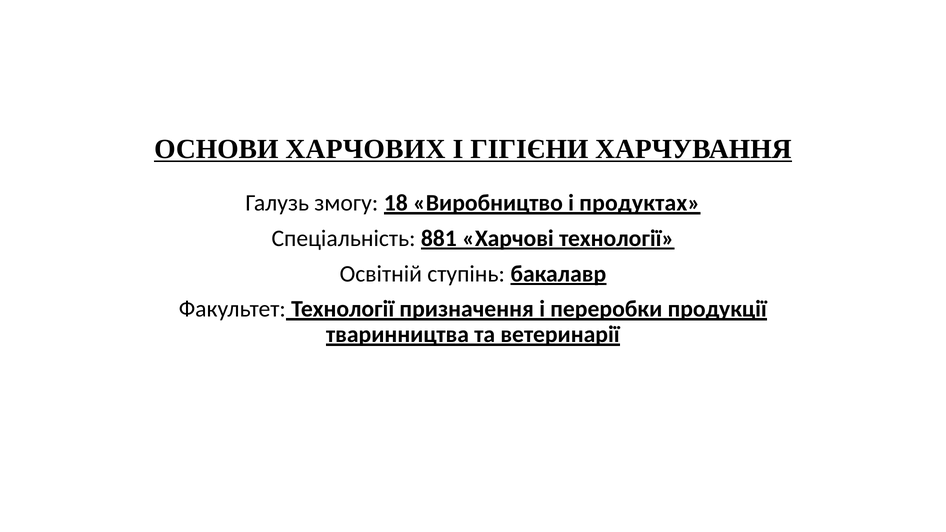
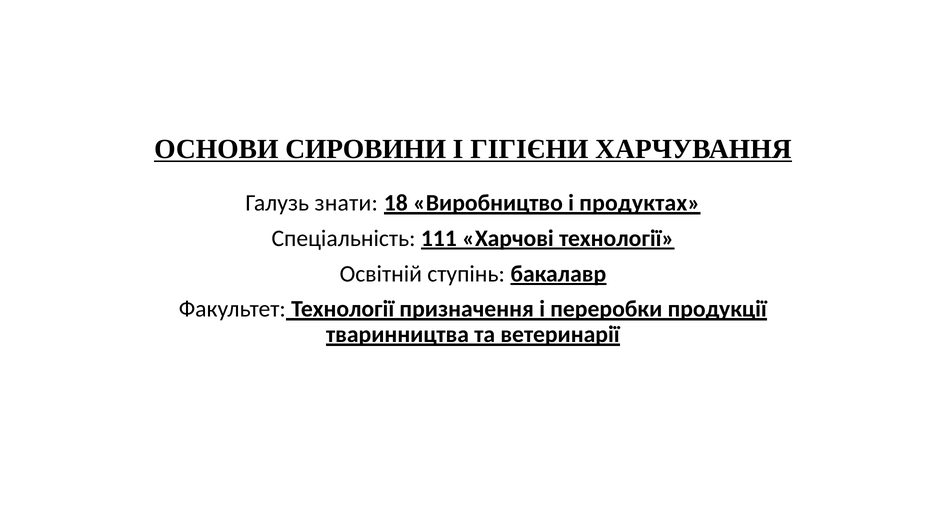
ХАРЧОВИХ: ХАРЧОВИХ -> СИРОВИНИ (366, 149)
змогу: змогу -> знати (346, 203)
881: 881 -> 111 (439, 238)
